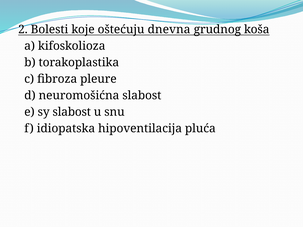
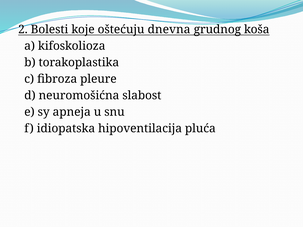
sy slabost: slabost -> apneja (72, 112)
